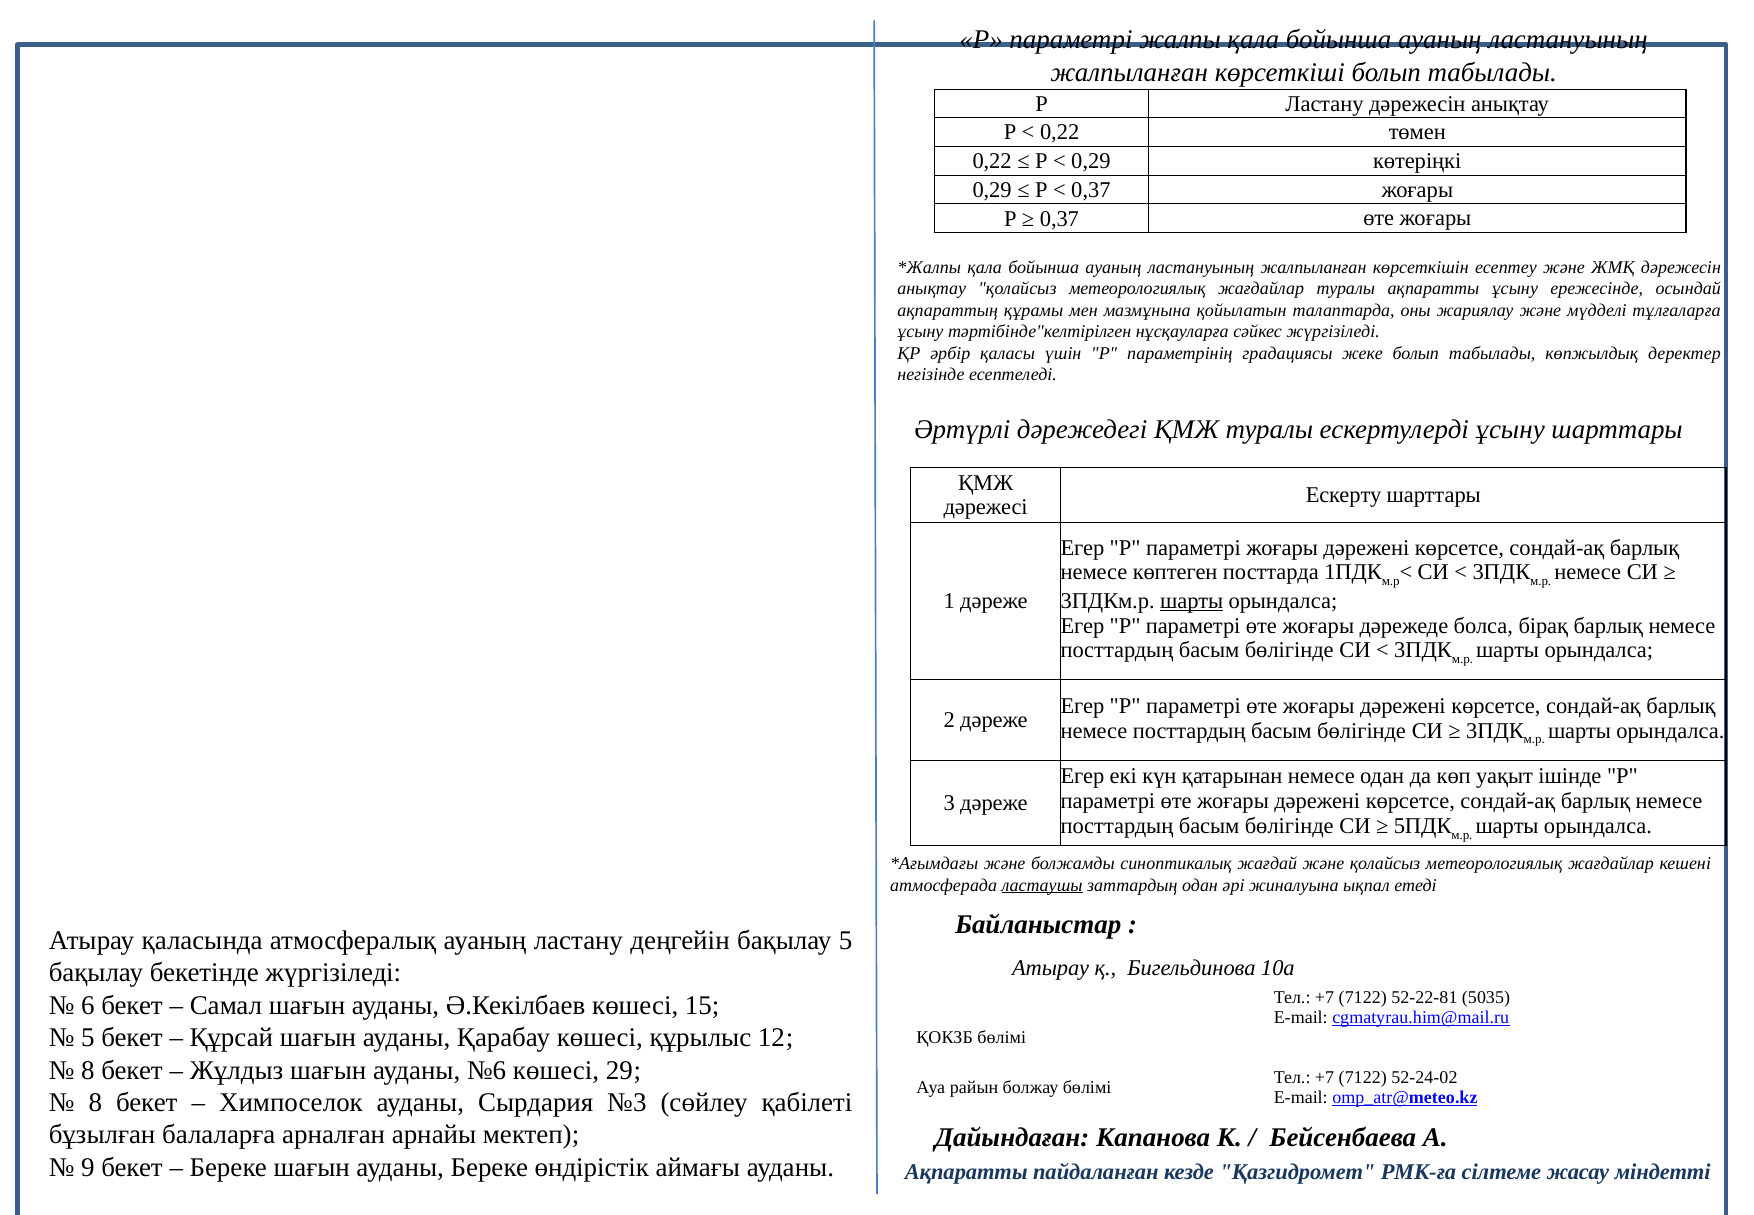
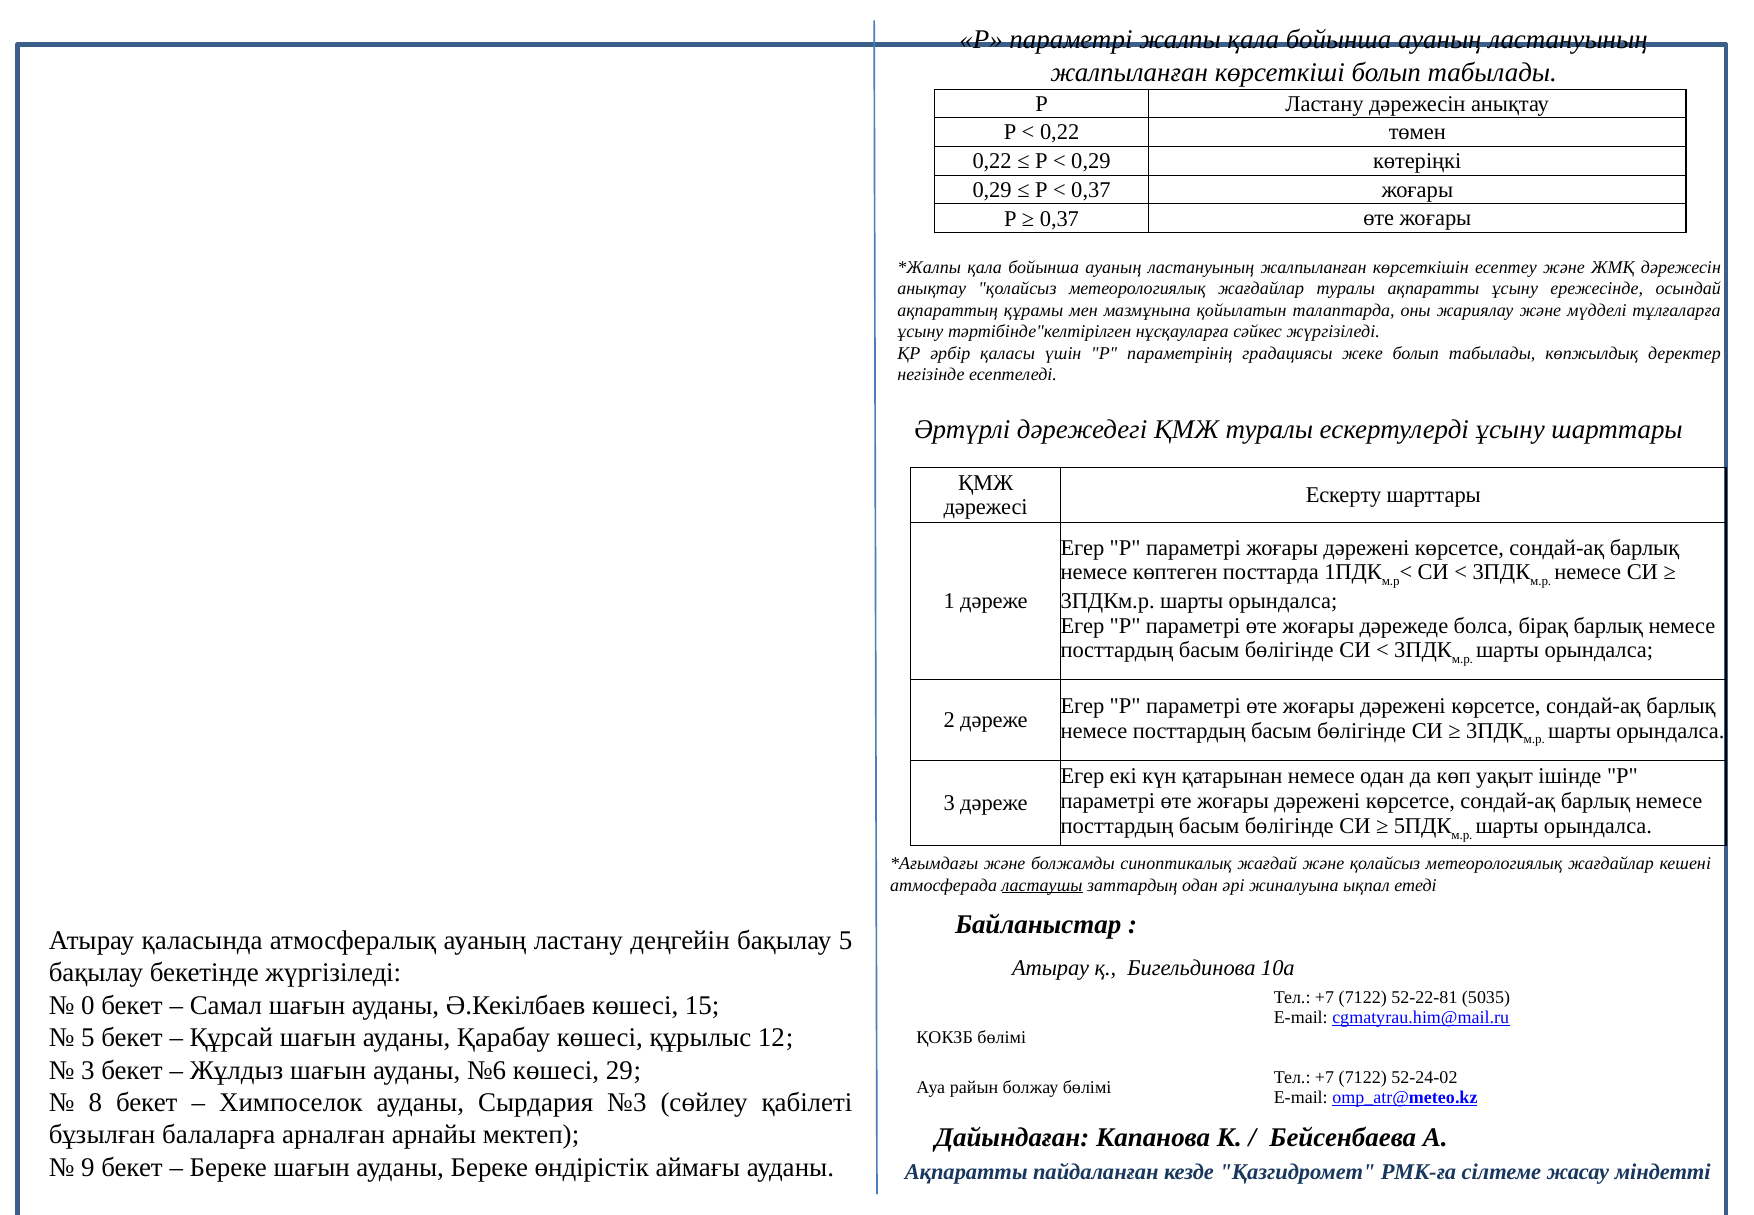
шарты underline: present -> none (1192, 600)
6: 6 -> 0 (88, 1005)
8: 8 -> 3 (88, 1070)
